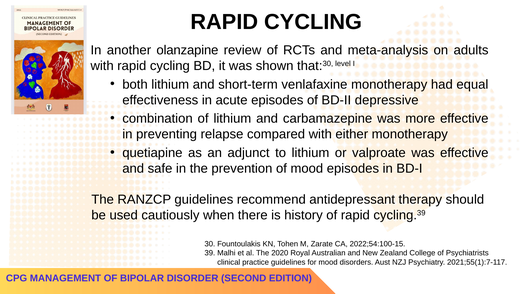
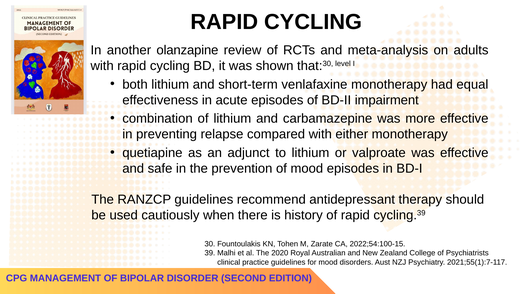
depressive: depressive -> impairment (387, 100)
